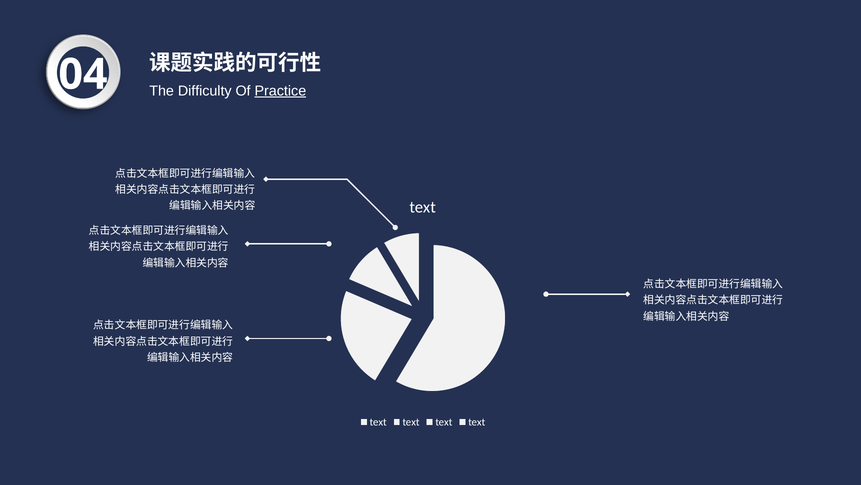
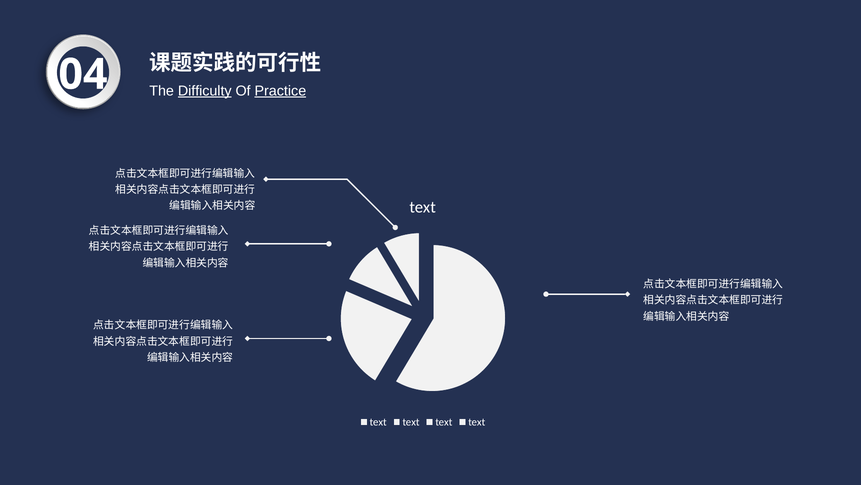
Difficulty underline: none -> present (205, 91)
